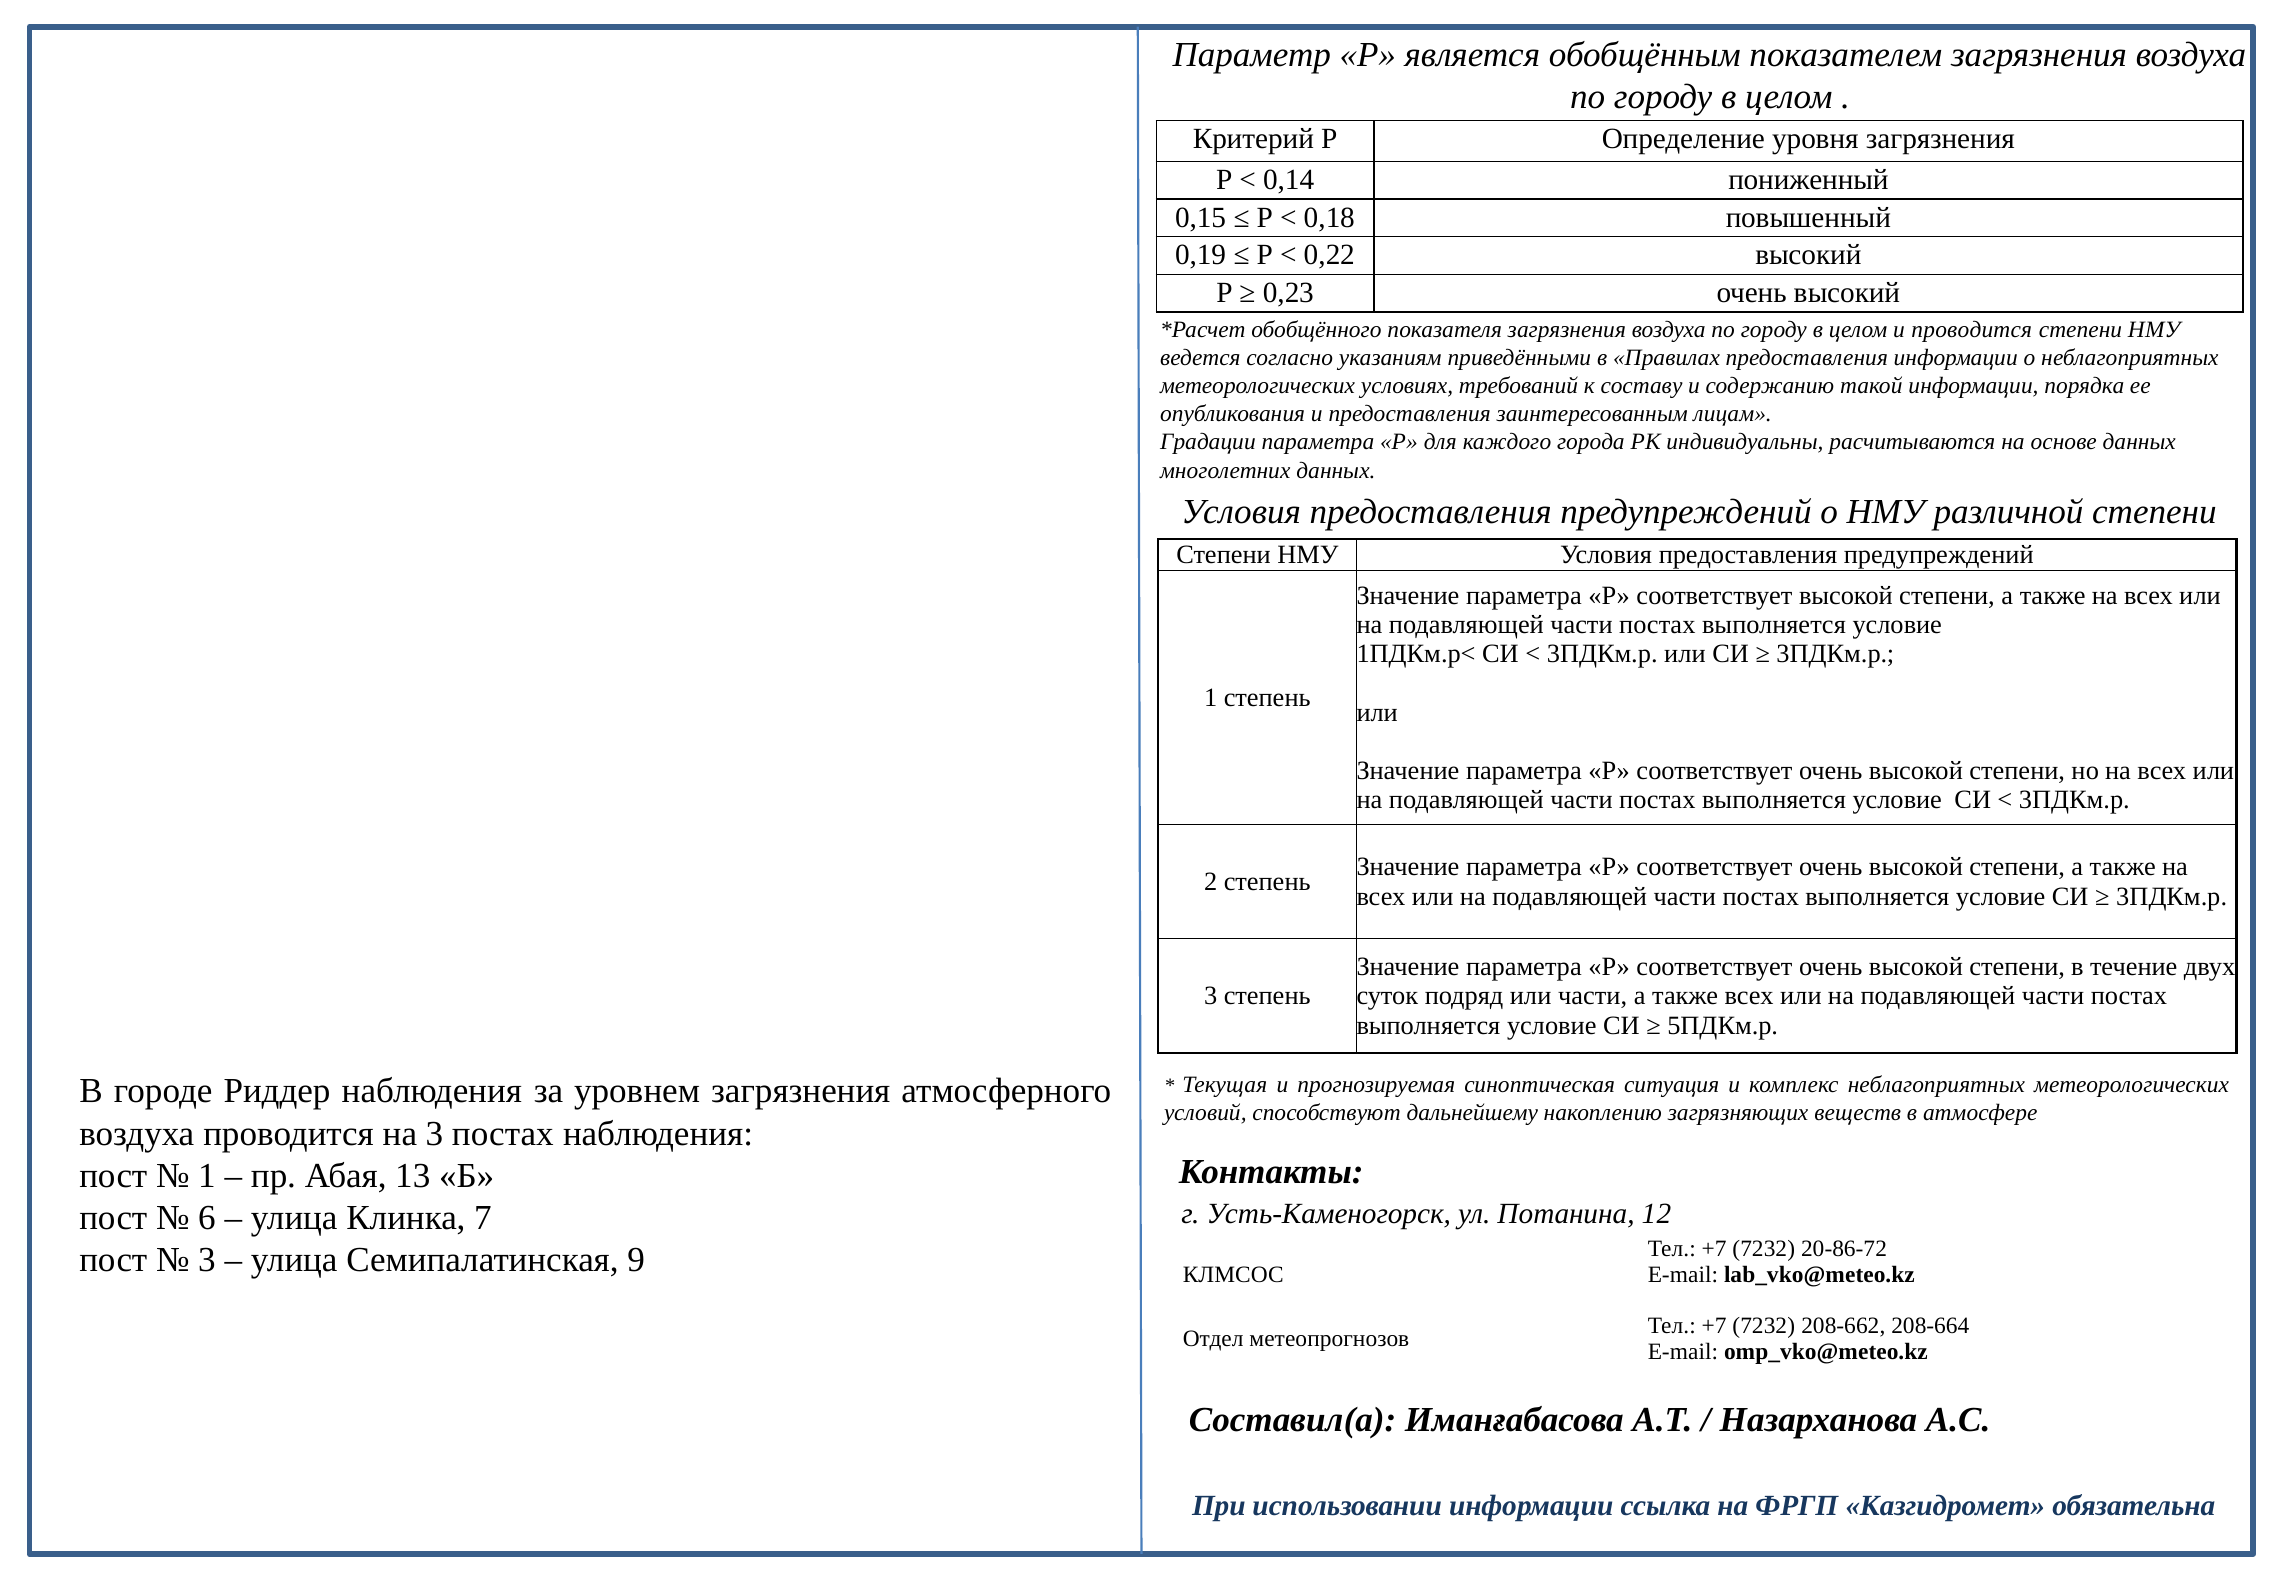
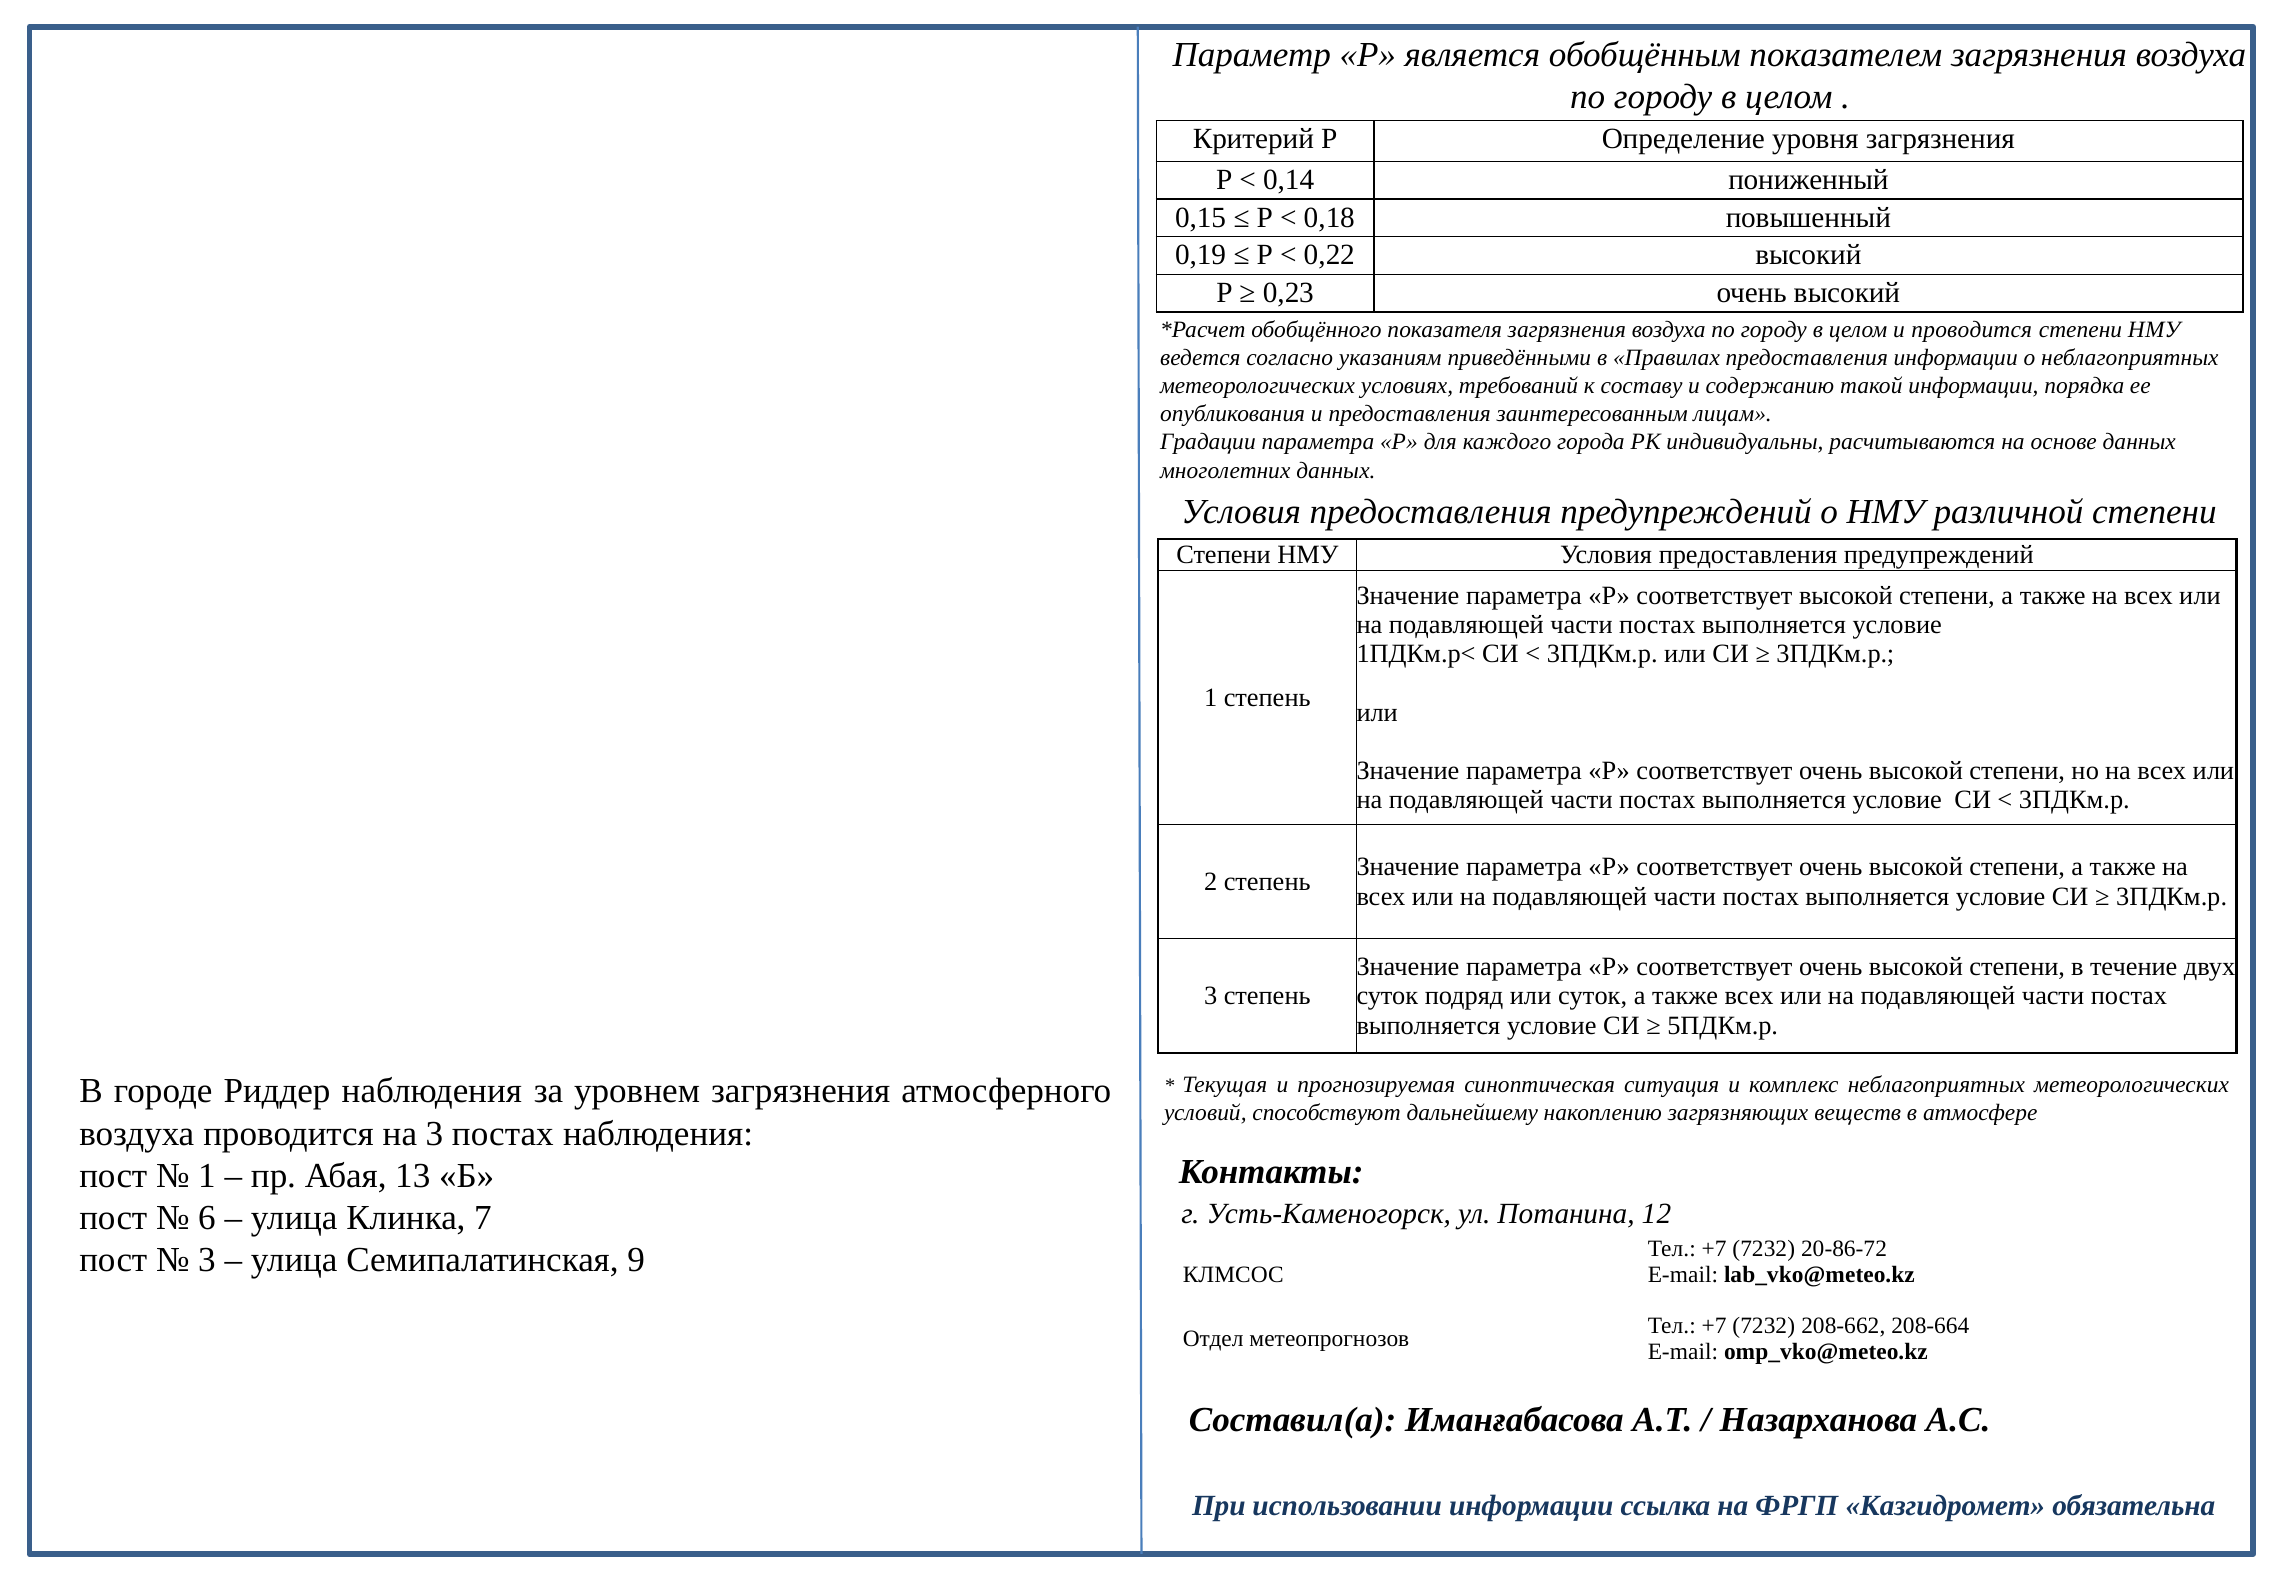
или части: части -> суток (1593, 996)
